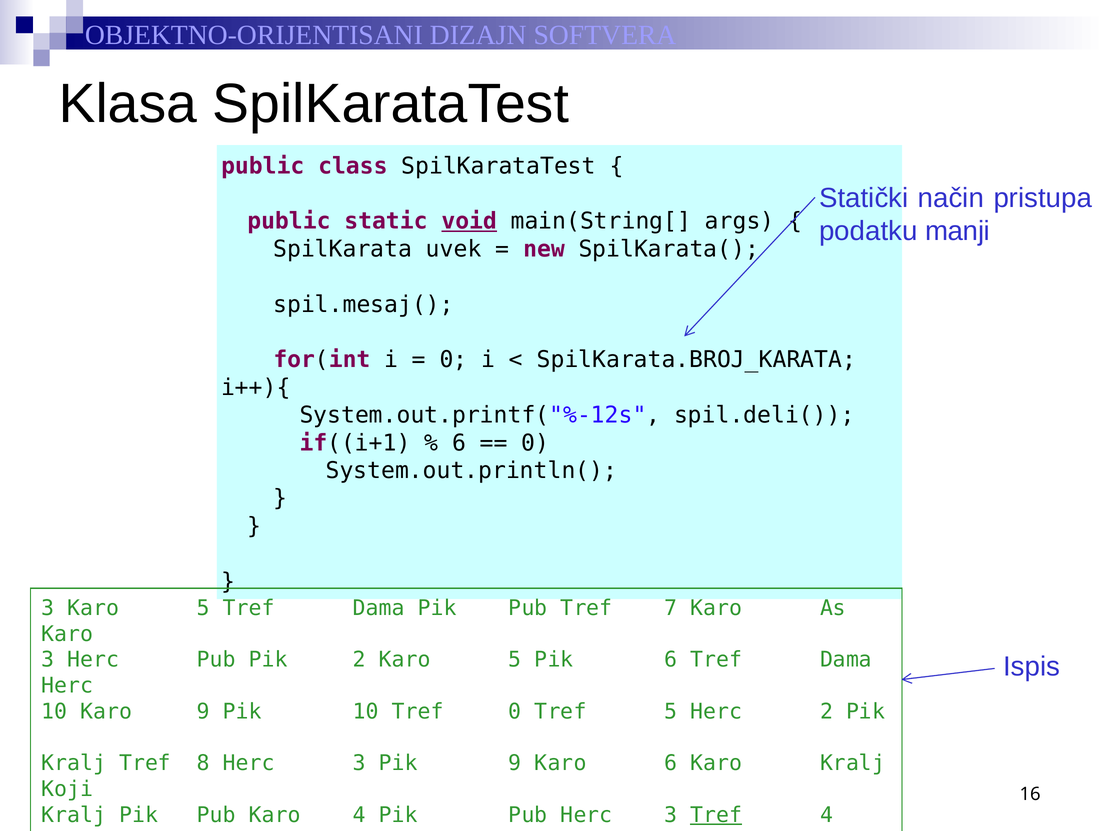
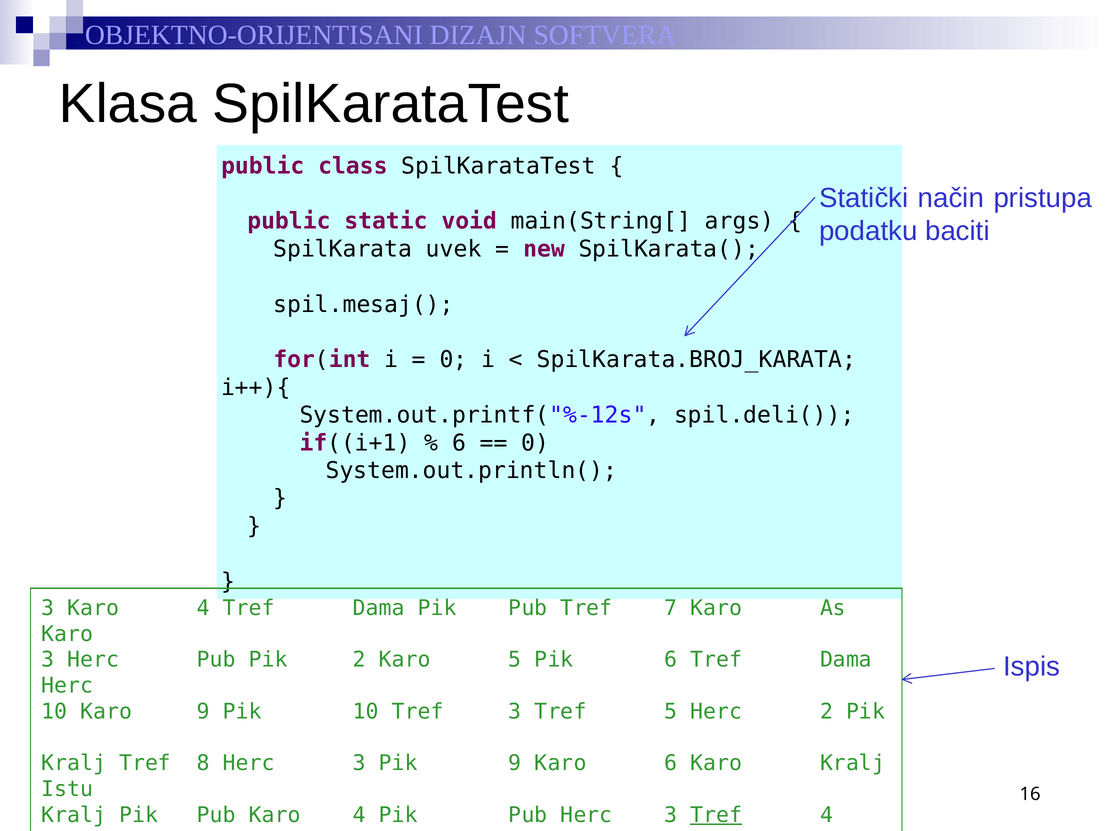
void underline: present -> none (469, 221)
manji: manji -> baciti (957, 231)
3 Karo 5: 5 -> 4 (203, 608)
Tref 0: 0 -> 3 (515, 711)
Koji: Koji -> Istu (67, 788)
